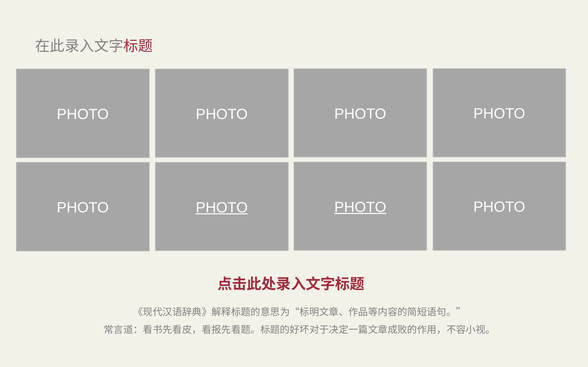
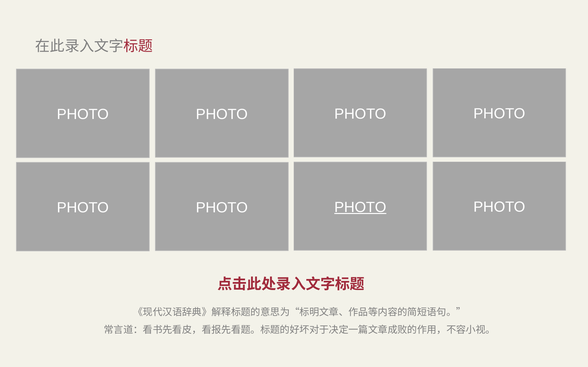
PHOTO underline: present -> none (222, 208)
